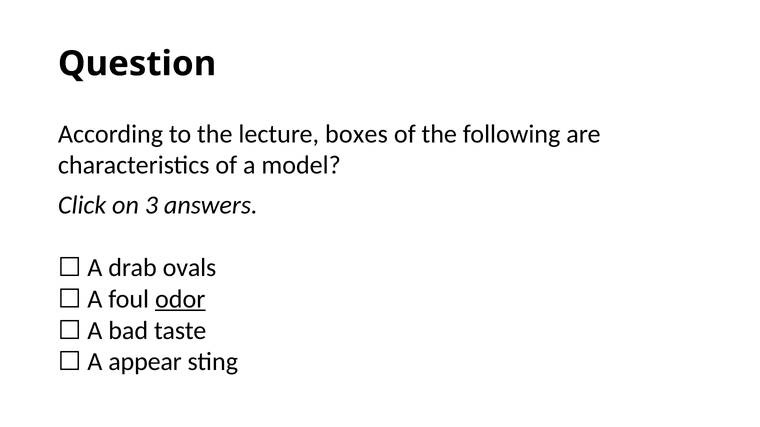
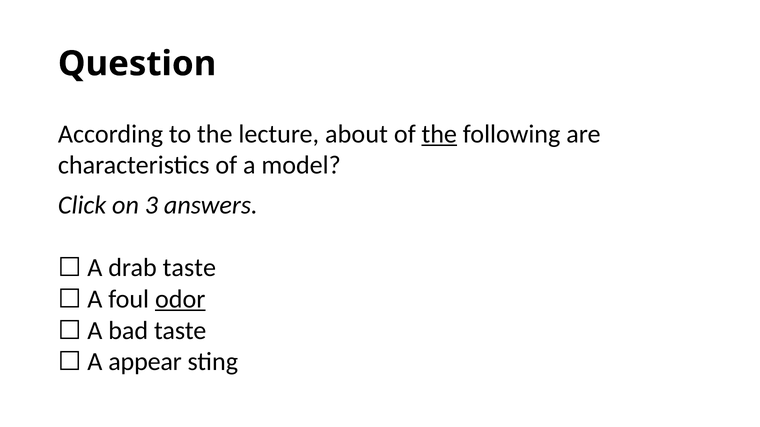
boxes: boxes -> about (356, 134)
the underline: none -> present (439, 134)
drab ovals: ovals -> taste (189, 268)
